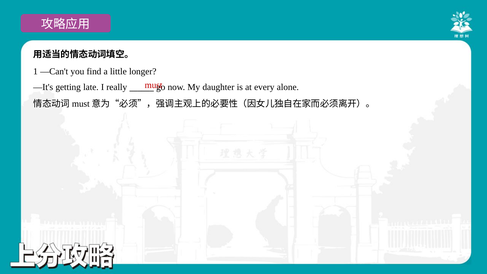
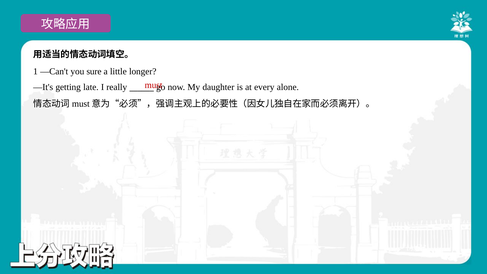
find: find -> sure (94, 71)
